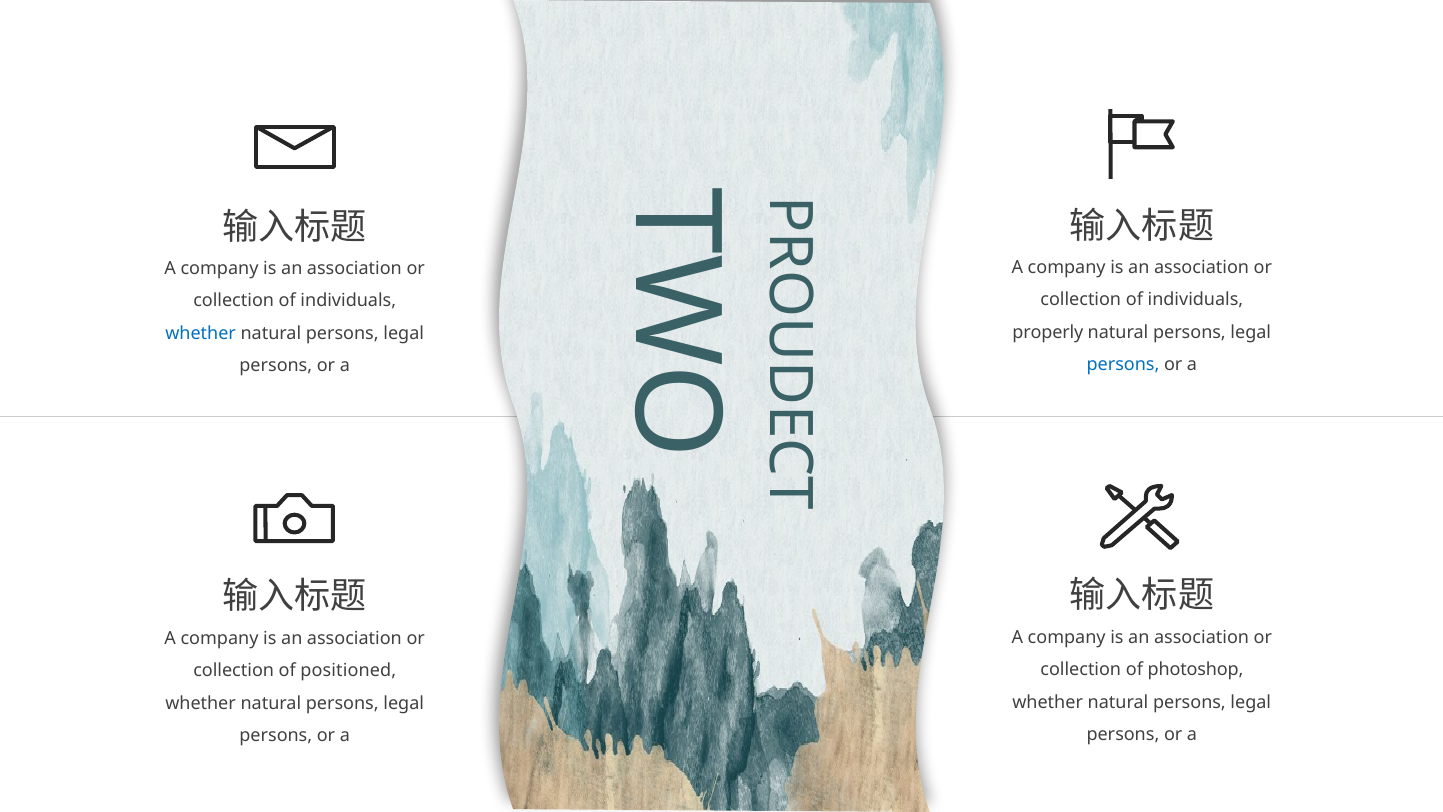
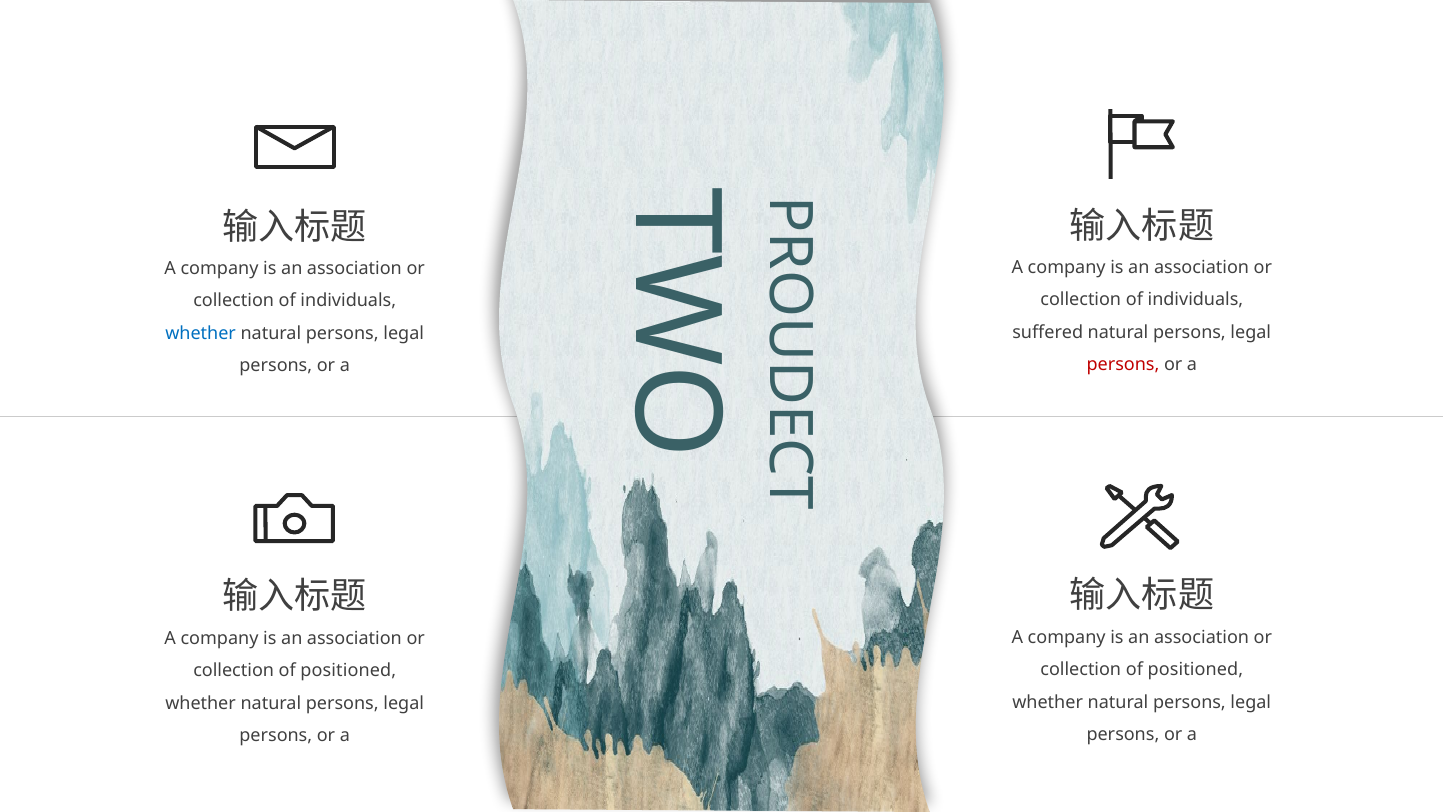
properly: properly -> suffered (1048, 332)
persons colour: blue -> red (1123, 365)
photoshop: photoshop -> positioned (1195, 669)
